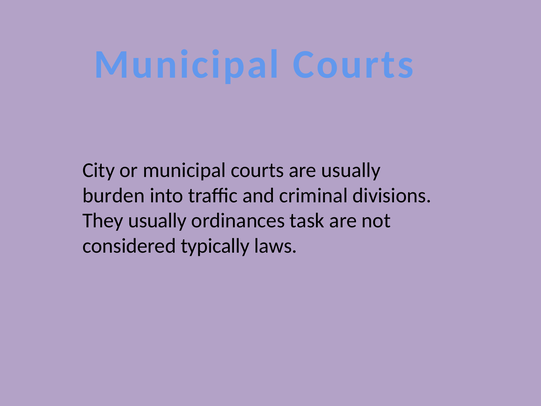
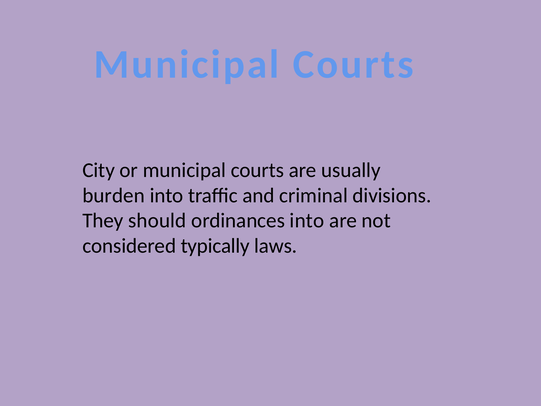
They usually: usually -> should (157, 221)
ordinances task: task -> into (307, 221)
